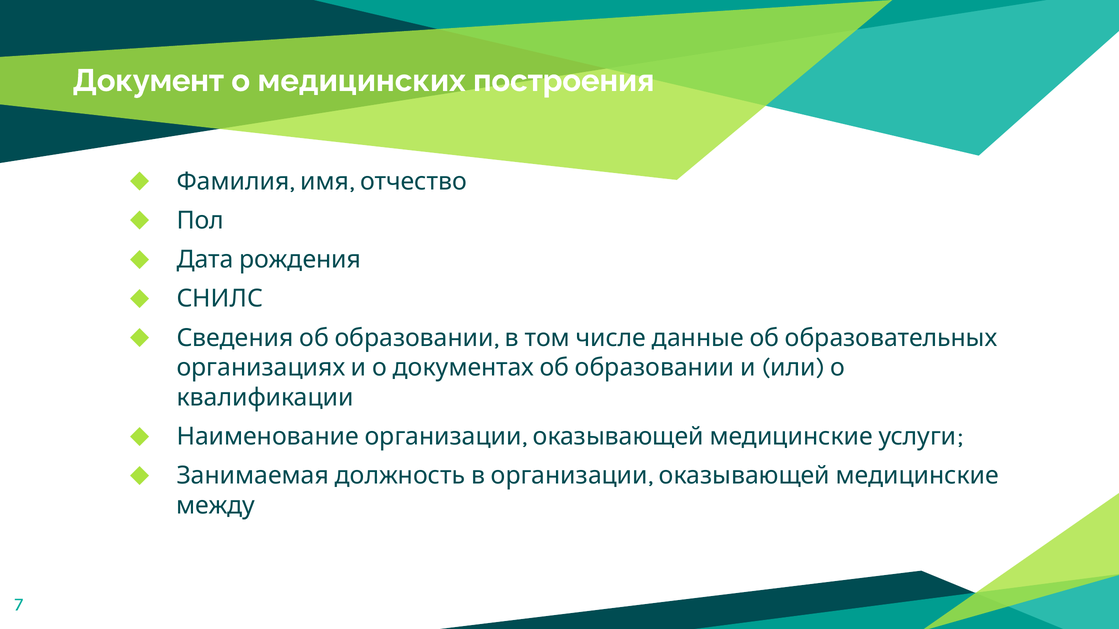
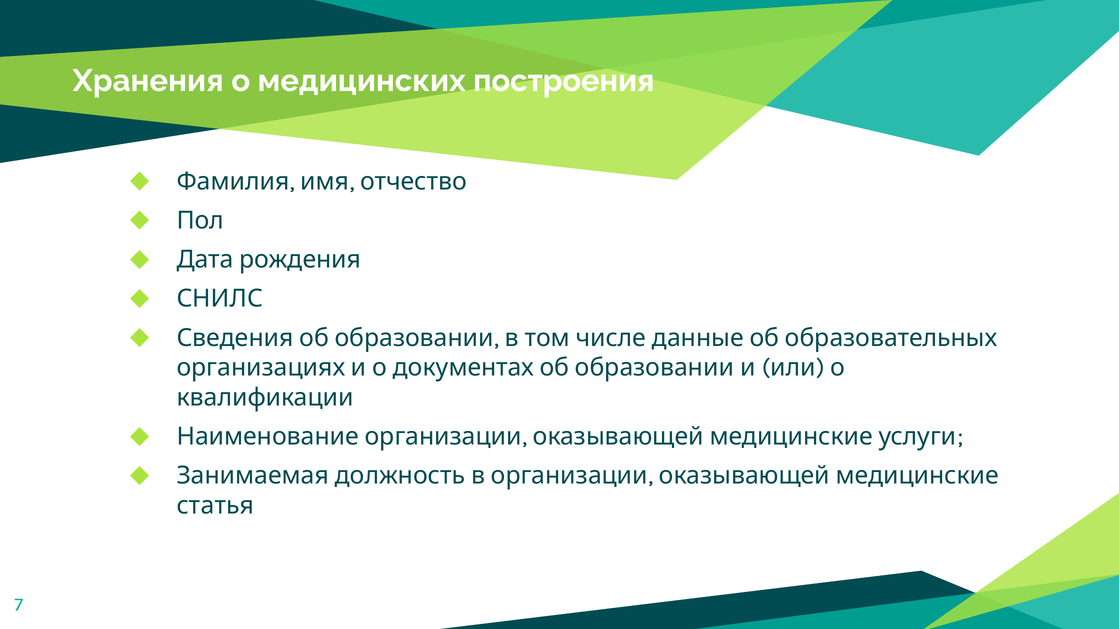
Документ: Документ -> Хранения (148, 81)
между: между -> статья (215, 506)
